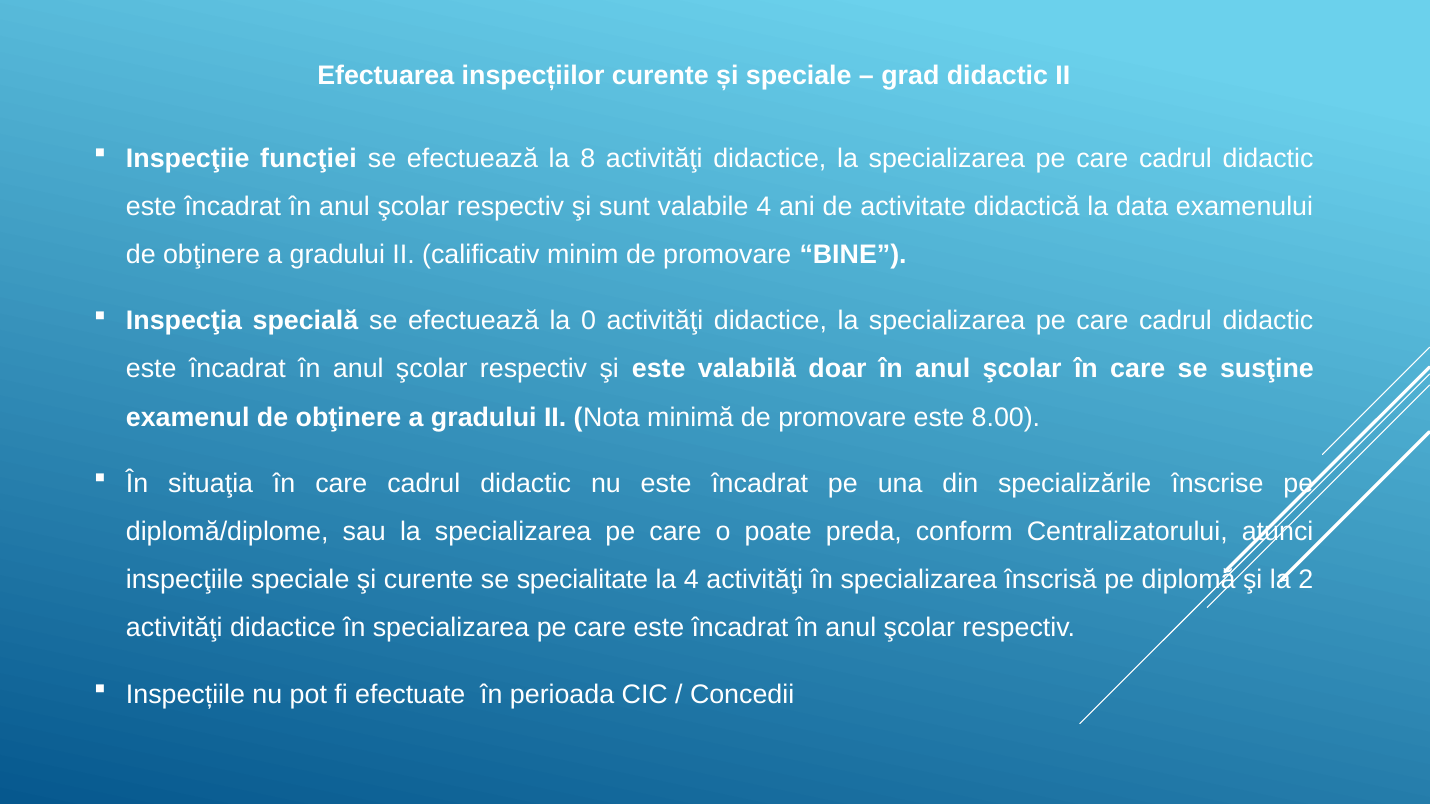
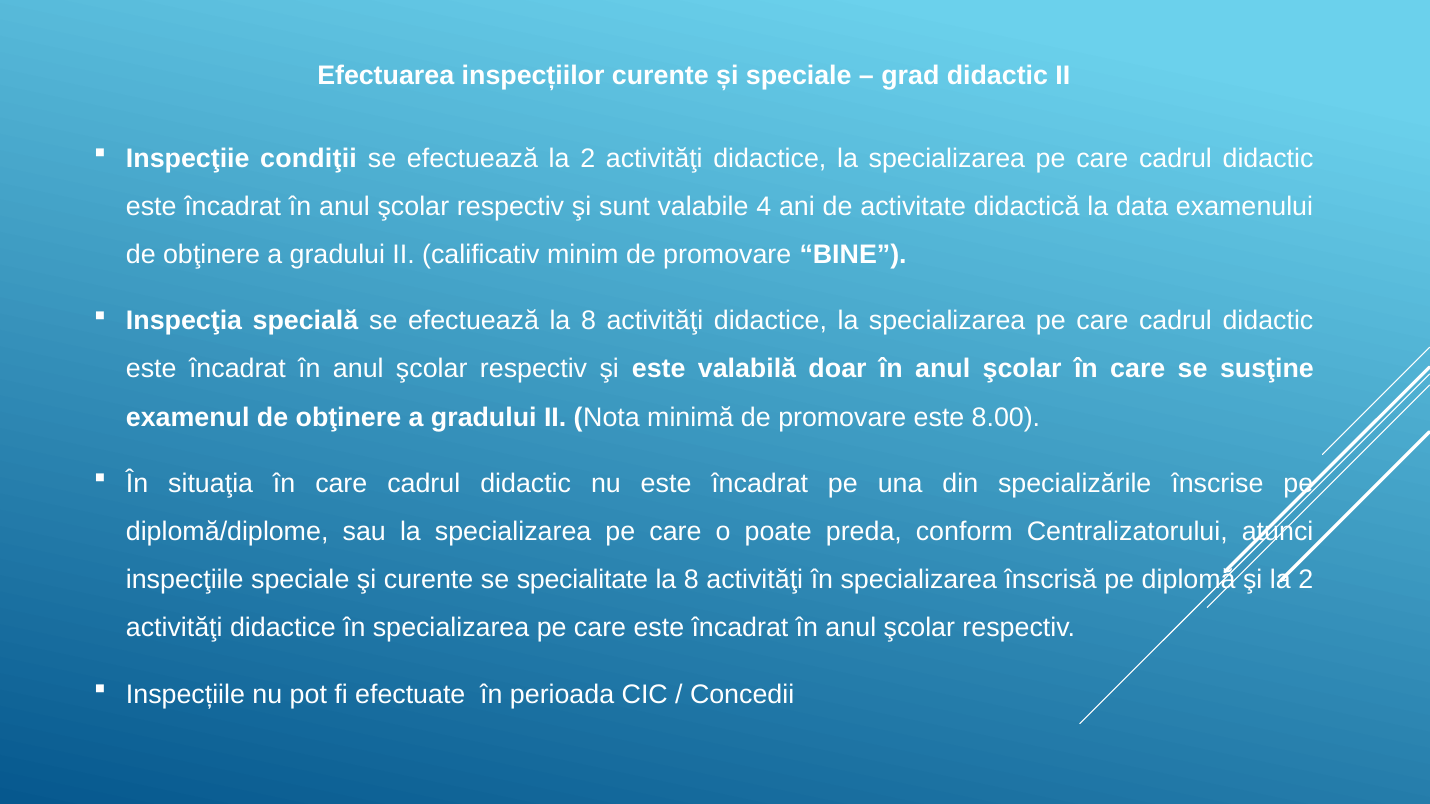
funcţiei: funcţiei -> condiţii (308, 158)
efectuează la 8: 8 -> 2 (588, 158)
efectuează la 0: 0 -> 8 (589, 321)
4: 4 -> 8 (691, 580)
